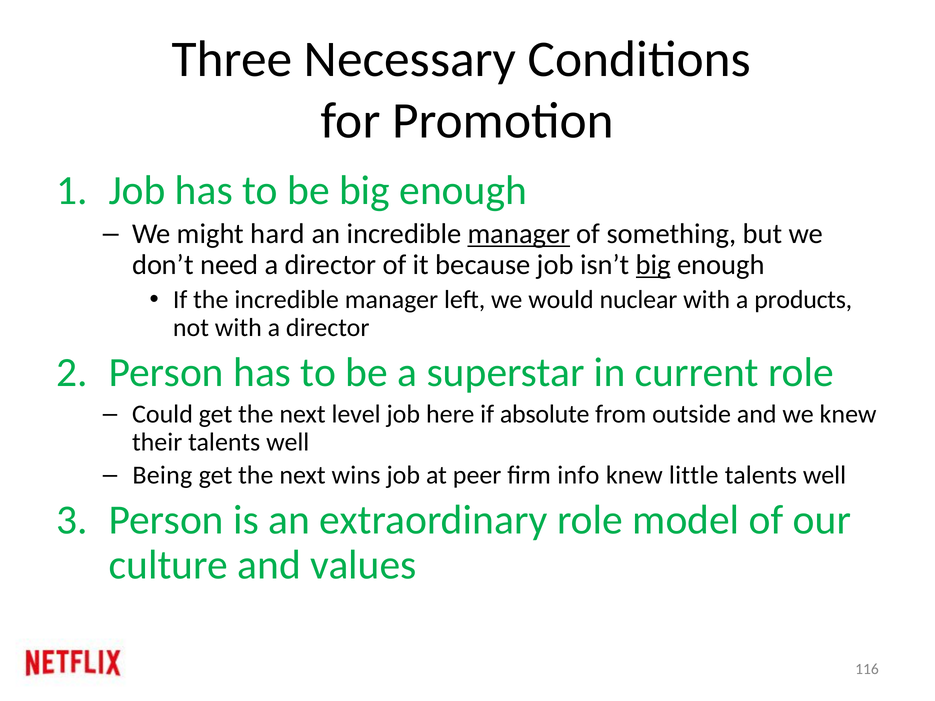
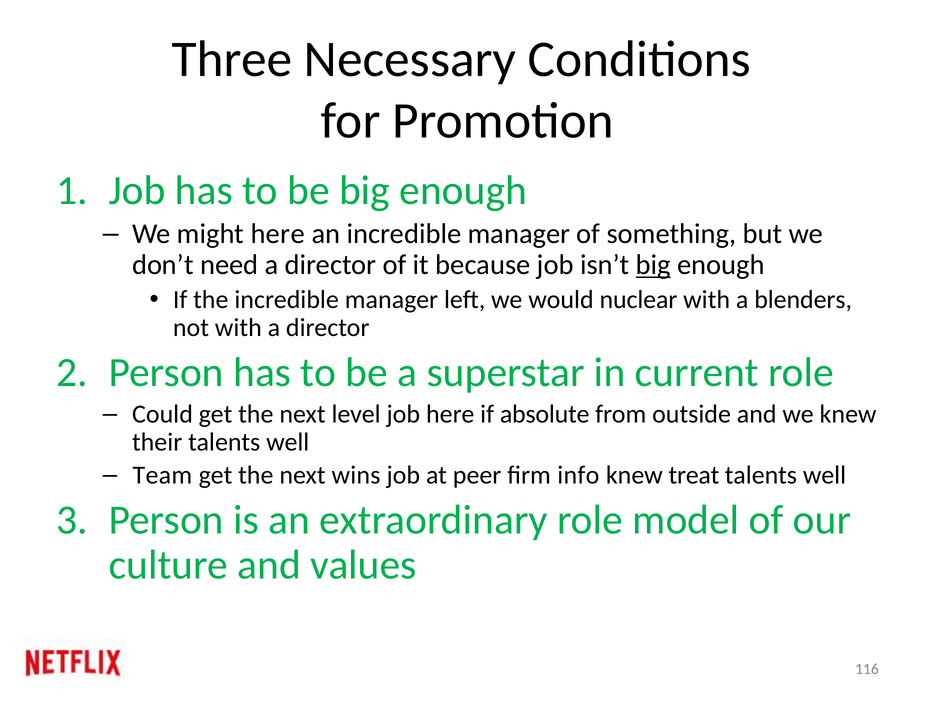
might hard: hard -> here (278, 234)
manager underline: present -> none (519, 234)
products: products -> blenders (803, 300)
Being: Being -> Team (162, 475)
little: little -> treat (694, 475)
